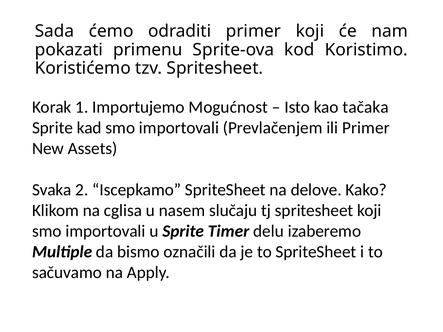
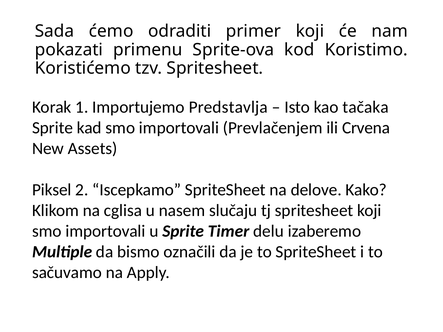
Mogućnost: Mogućnost -> Predstavlja (228, 107)
ili Primer: Primer -> Crvena (366, 128)
Svaka: Svaka -> Piksel (52, 190)
